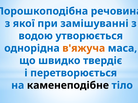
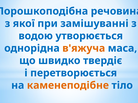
каменеподібне colour: black -> orange (68, 86)
